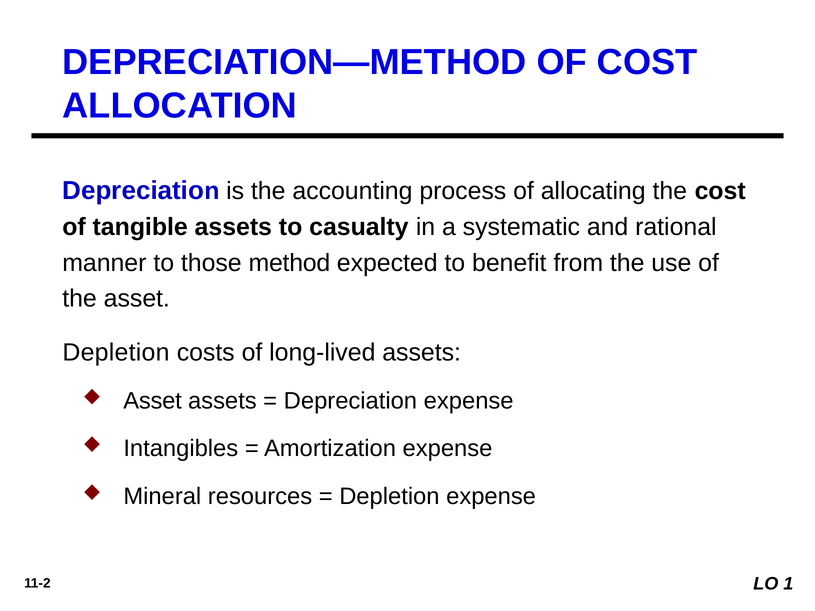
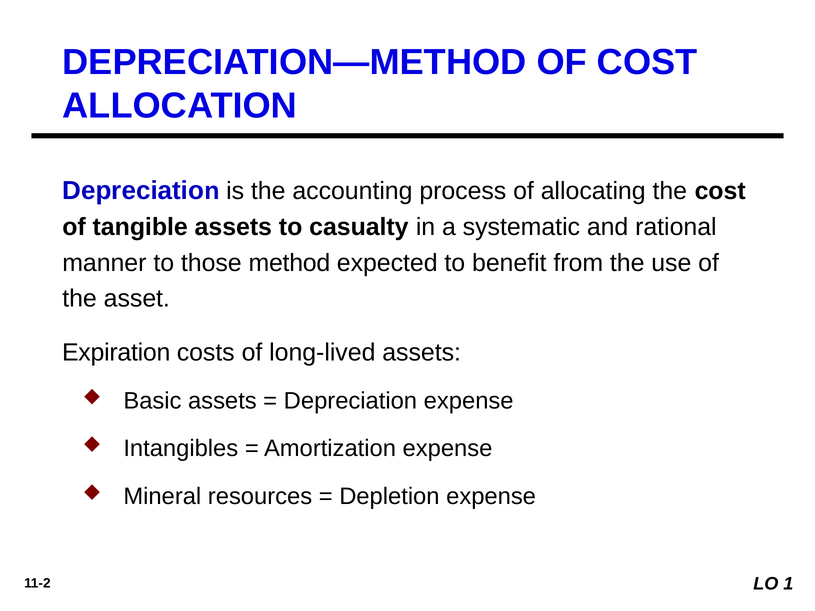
Depletion: Depletion -> Expiration (116, 353)
Asset: Asset -> Basic (152, 401)
